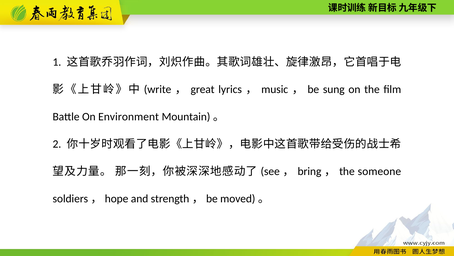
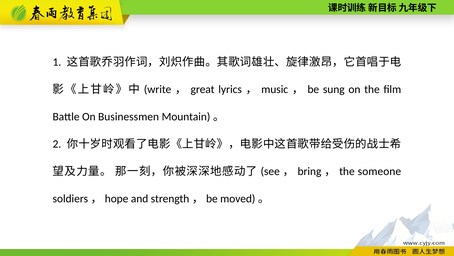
Environment: Environment -> Businessmen (129, 116)
